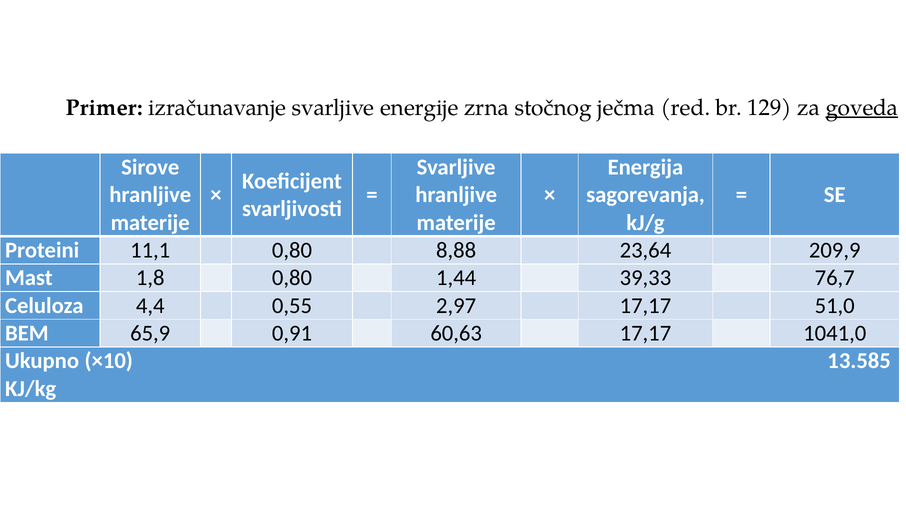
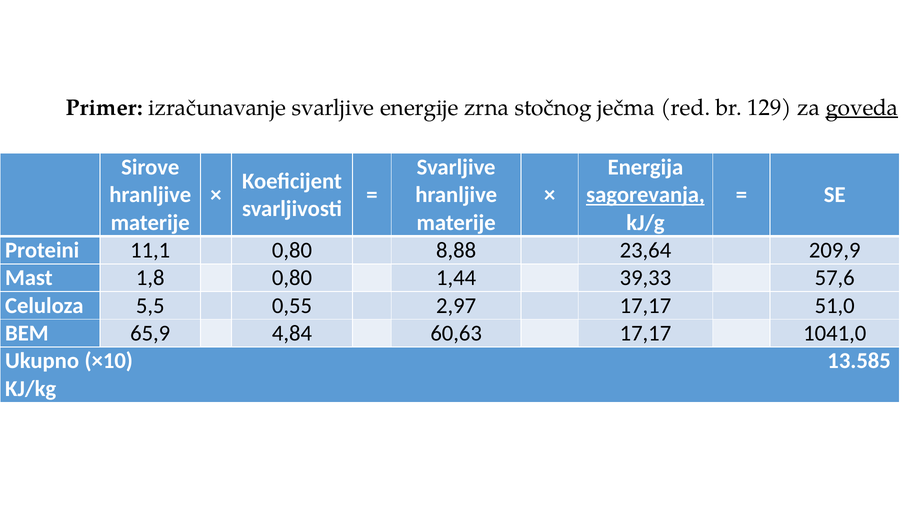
sagorevanja underline: none -> present (646, 195)
76,7: 76,7 -> 57,6 (835, 278)
4,4: 4,4 -> 5,5 (150, 305)
0,91: 0,91 -> 4,84 (292, 333)
